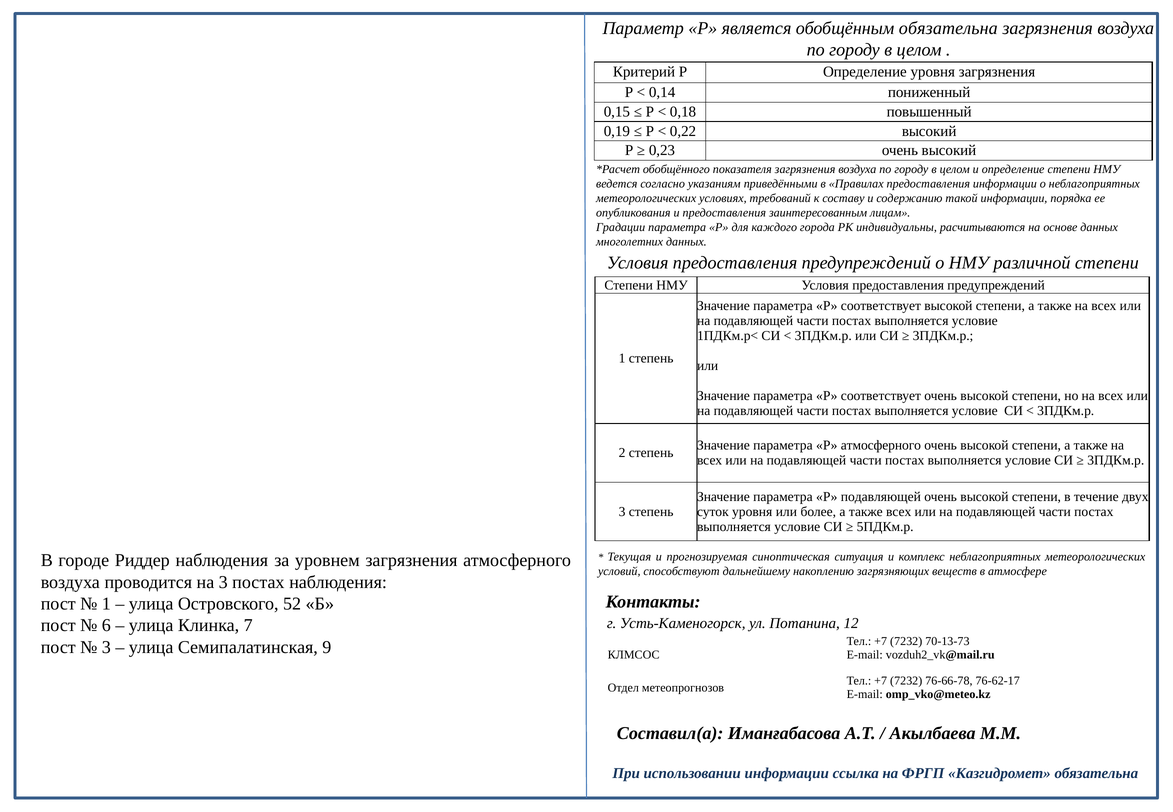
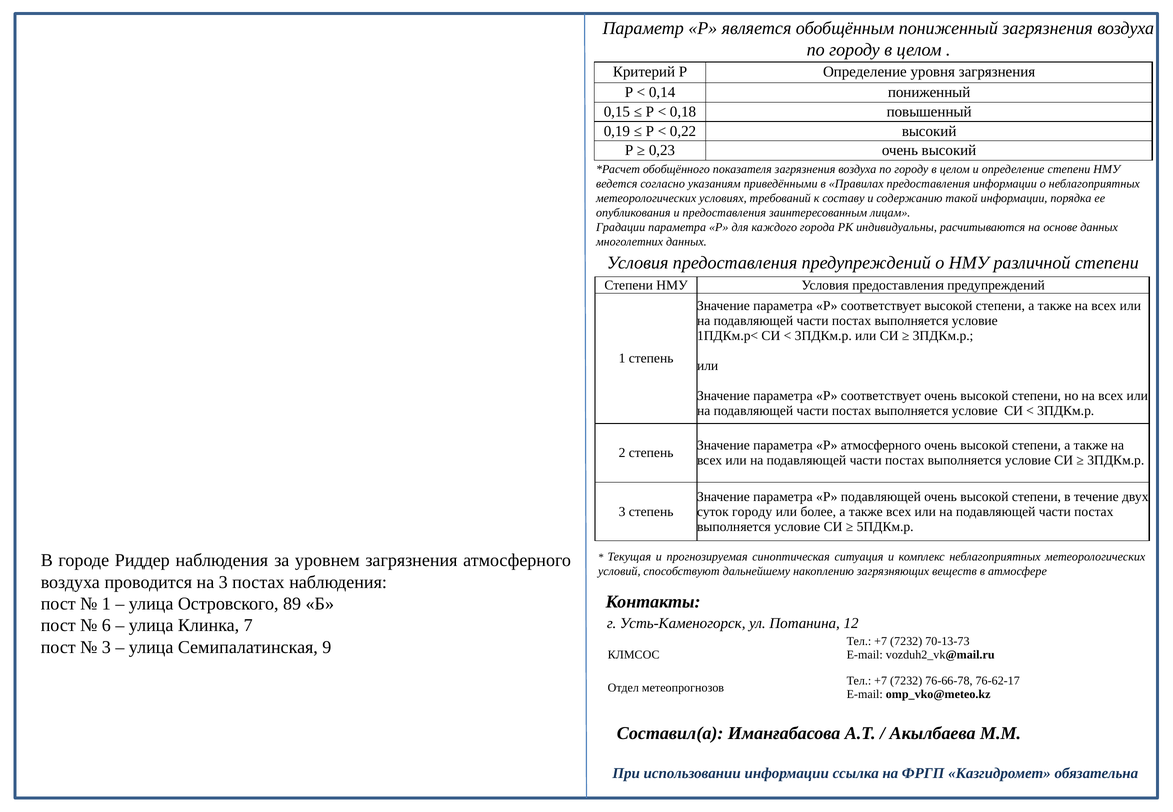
обобщённым обязательна: обязательна -> пониженный (948, 28)
суток уровня: уровня -> городу (752, 512)
52: 52 -> 89 (292, 604)
